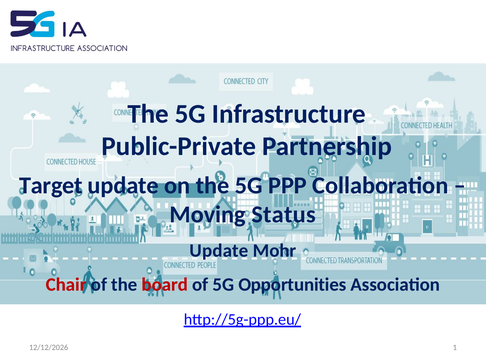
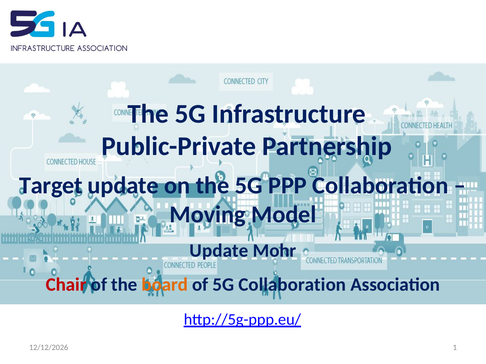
Status: Status -> Model (284, 215)
board colour: red -> orange (165, 285)
5G Opportunities: Opportunities -> Collaboration (292, 285)
